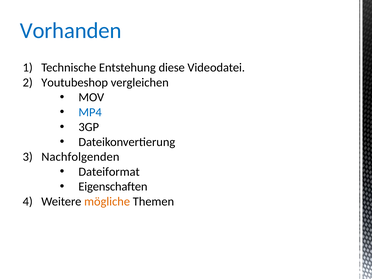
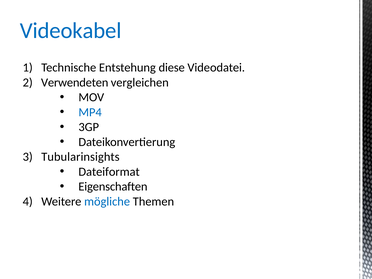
Vorhanden: Vorhanden -> Videokabel (71, 31)
Youtubeshop: Youtubeshop -> Verwendeten (75, 82)
Nachfolgenden: Nachfolgenden -> Tubularinsights (80, 157)
mögliche colour: orange -> blue (107, 202)
